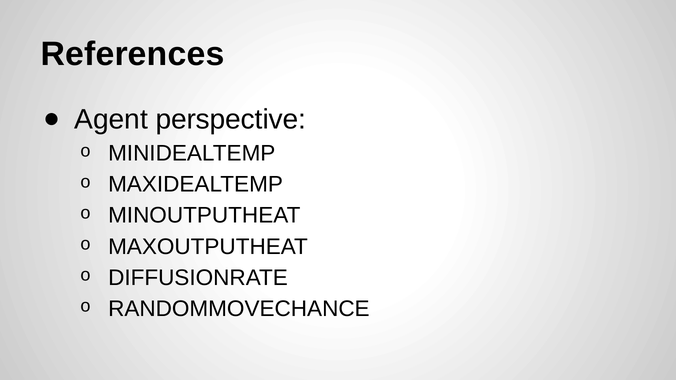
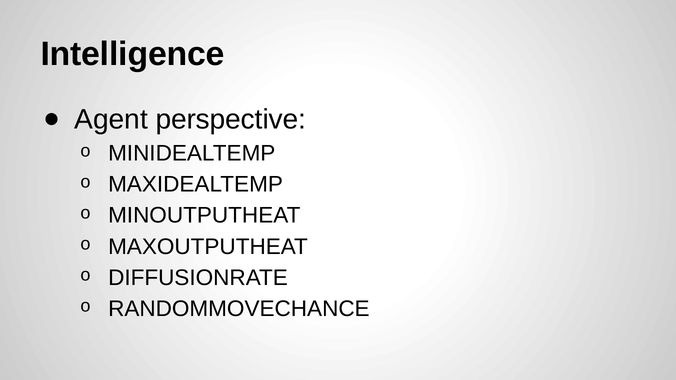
References: References -> Intelligence (133, 54)
